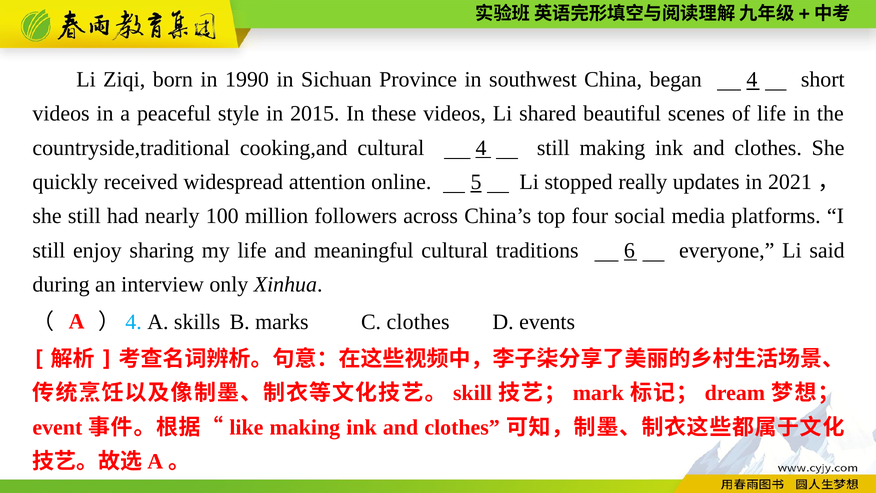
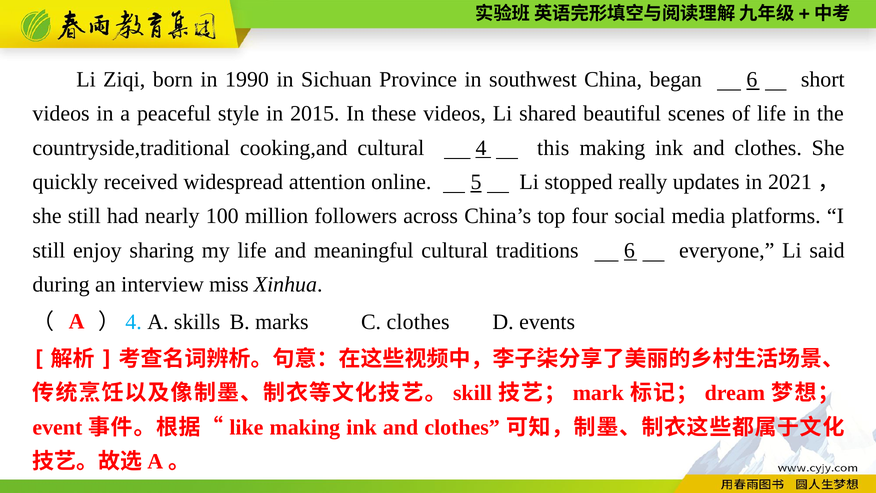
began 4: 4 -> 6 (752, 79)
4 still: still -> this (553, 148)
only: only -> miss (229, 284)
